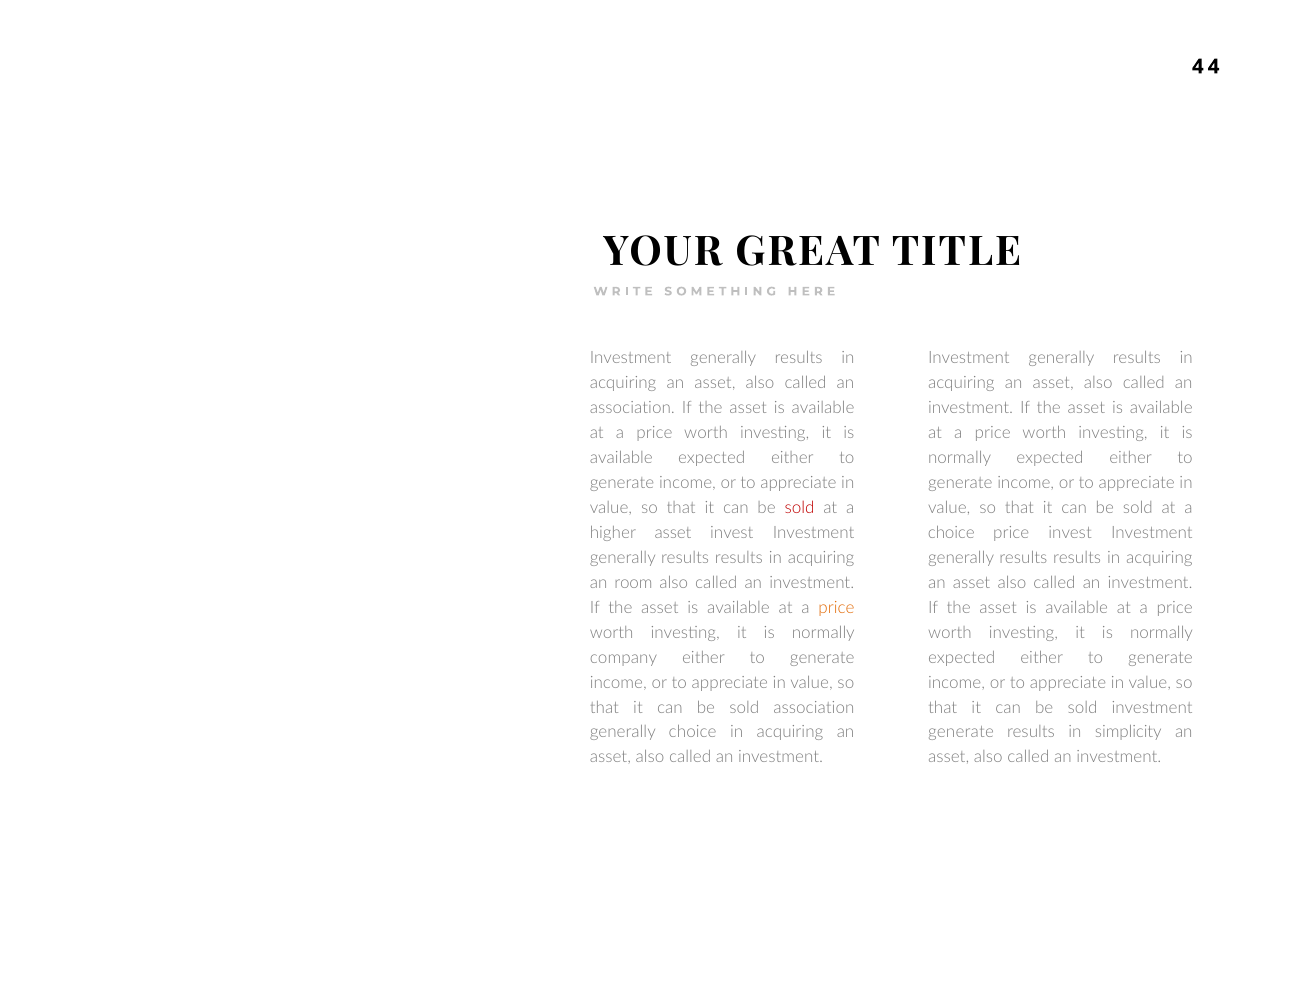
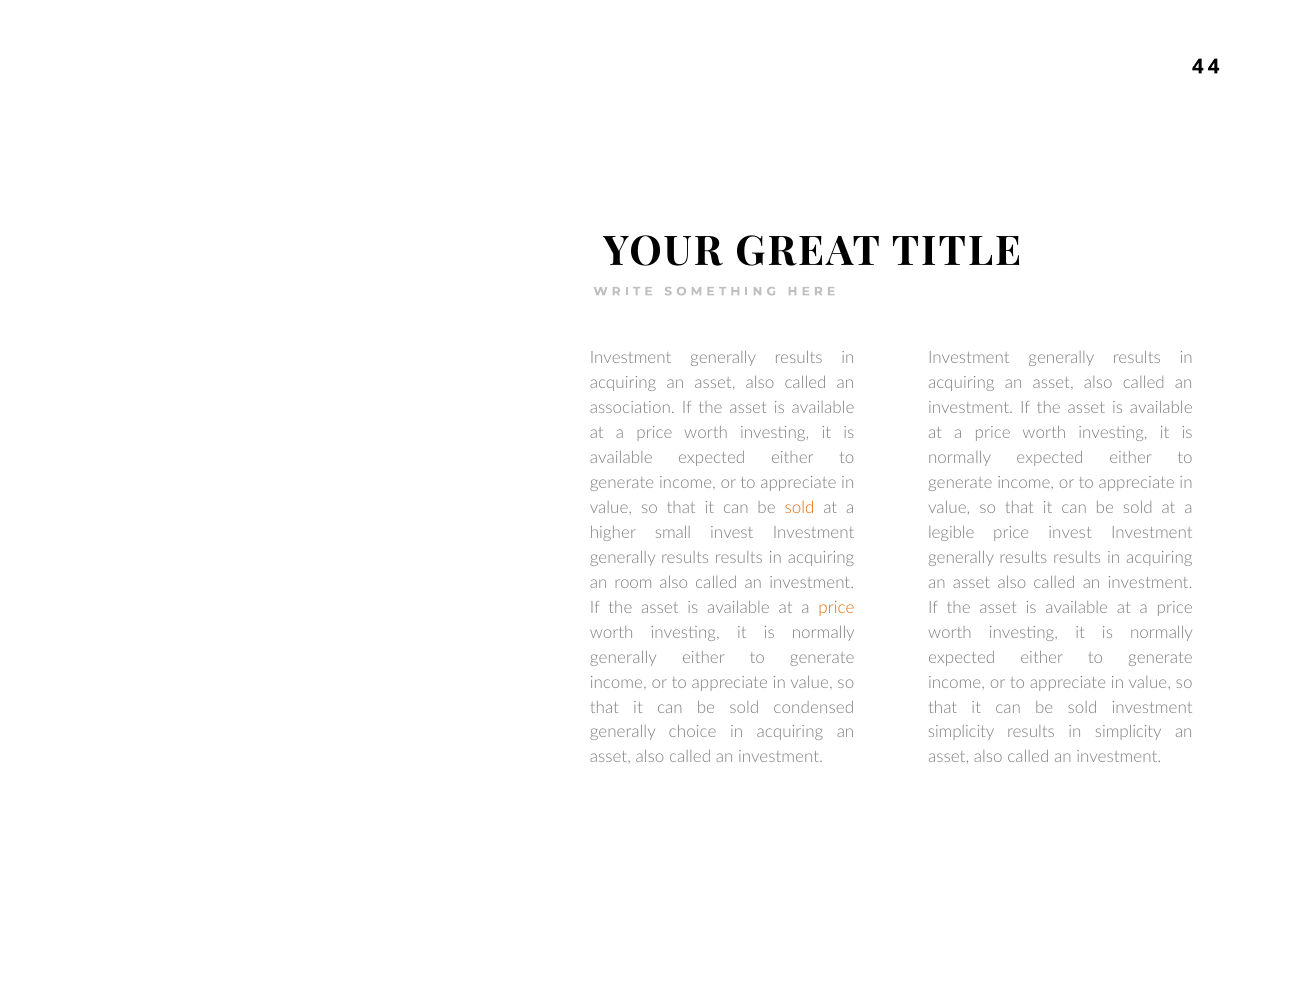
sold colour: red -> orange (800, 508)
higher asset: asset -> small (673, 533)
choice: choice -> legible (951, 533)
company: company -> generally (623, 658)
sold association: association -> condensed (814, 708)
generate: generate -> simplicity (961, 733)
